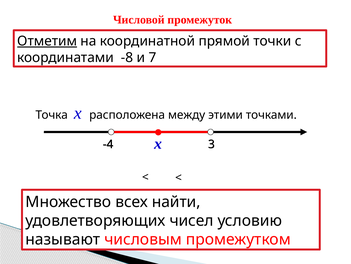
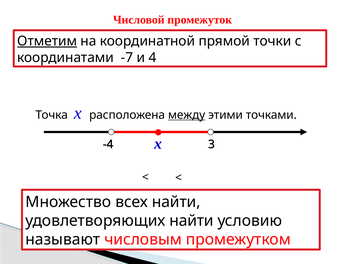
-8: -8 -> -7 (127, 57)
7: 7 -> 4 (153, 57)
между underline: none -> present (187, 115)
удовлетворяющих чисел: чисел -> найти (192, 220)
